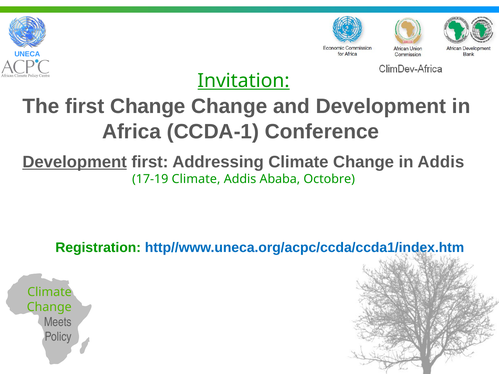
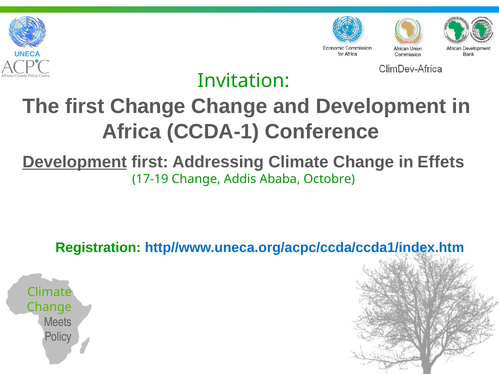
Invitation underline: present -> none (244, 81)
in Addis: Addis -> Effets (441, 162)
17-19 Climate: Climate -> Change (196, 179)
